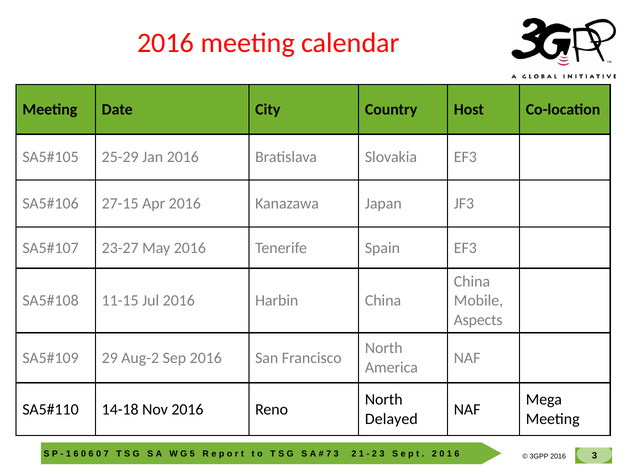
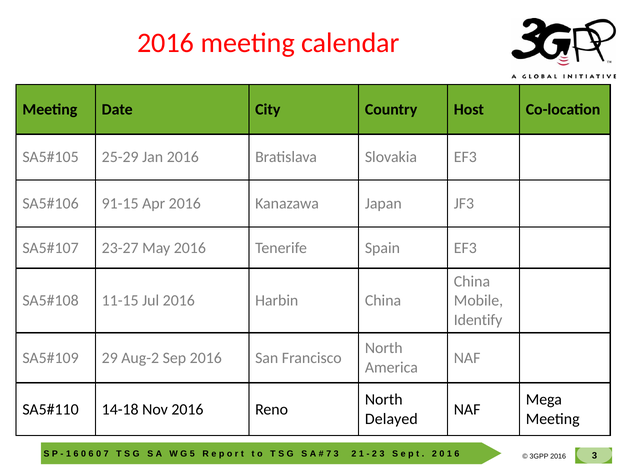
27-15: 27-15 -> 91-15 (120, 203)
Aspects: Aspects -> Identify (478, 320)
